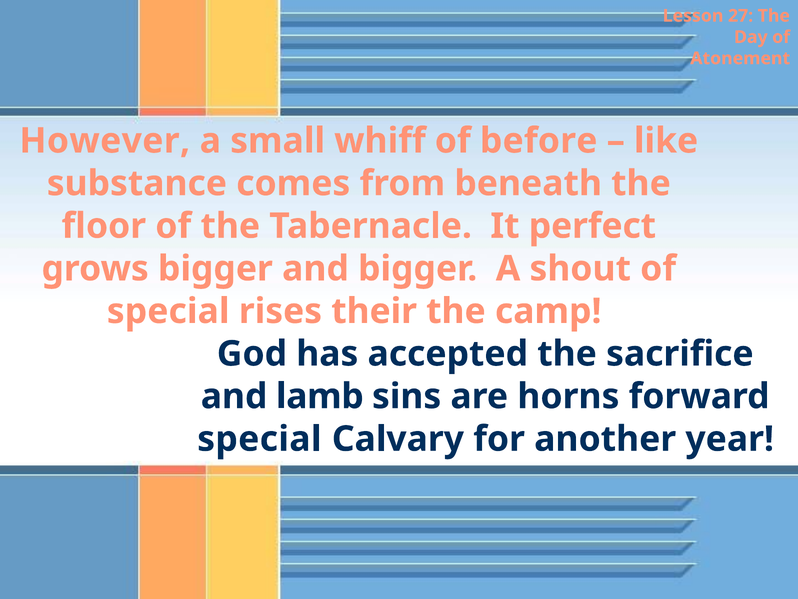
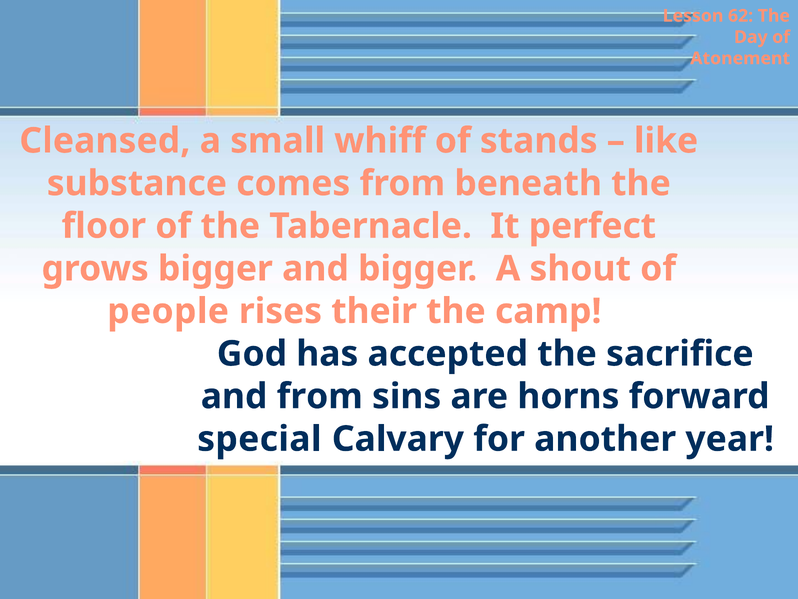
27: 27 -> 62 (741, 16)
However: However -> Cleansed (105, 141)
before: before -> stands (539, 141)
special: special -> people (168, 311)
and lamb: lamb -> from (320, 396)
